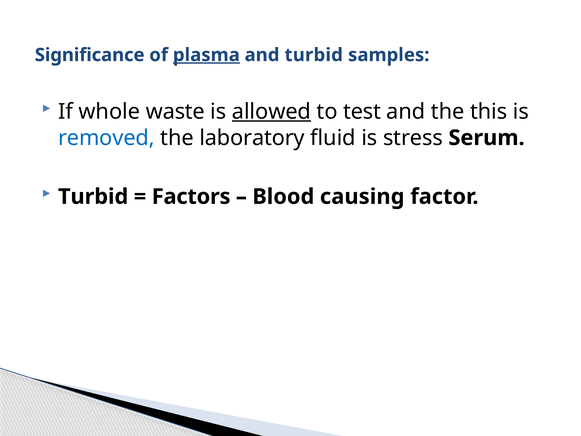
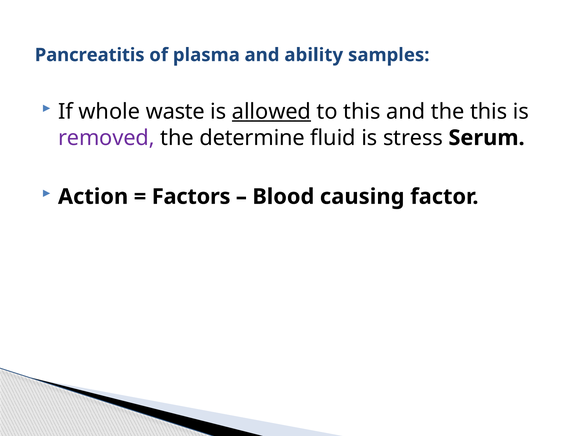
Significance: Significance -> Pancreatitis (90, 55)
plasma underline: present -> none (206, 55)
and turbid: turbid -> ability (314, 55)
to test: test -> this (362, 112)
removed colour: blue -> purple (106, 138)
laboratory: laboratory -> determine (252, 138)
Turbid: Turbid -> Action (93, 197)
